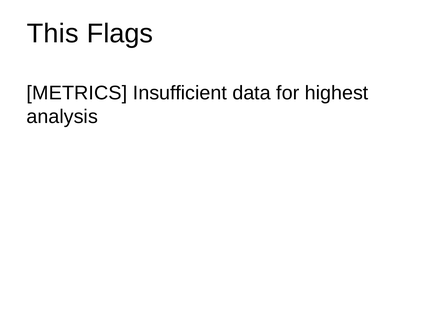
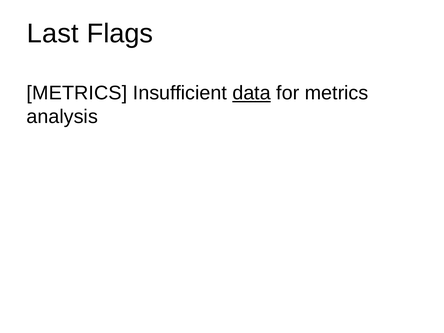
This: This -> Last (53, 34)
data underline: none -> present (252, 93)
for highest: highest -> metrics (337, 93)
